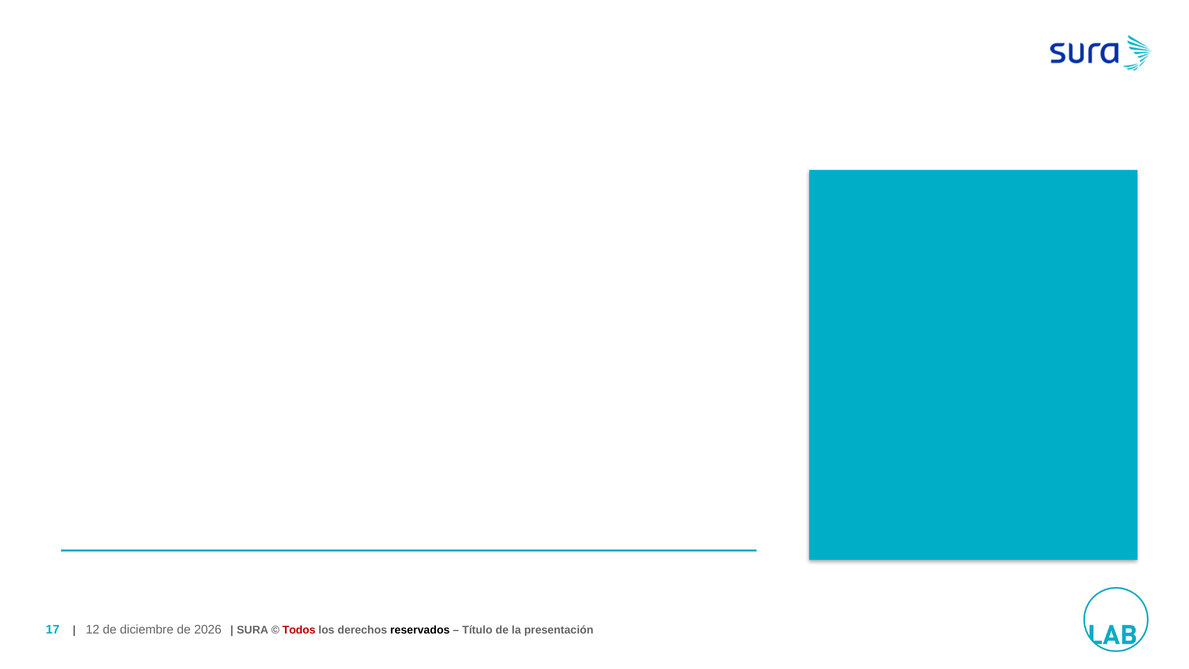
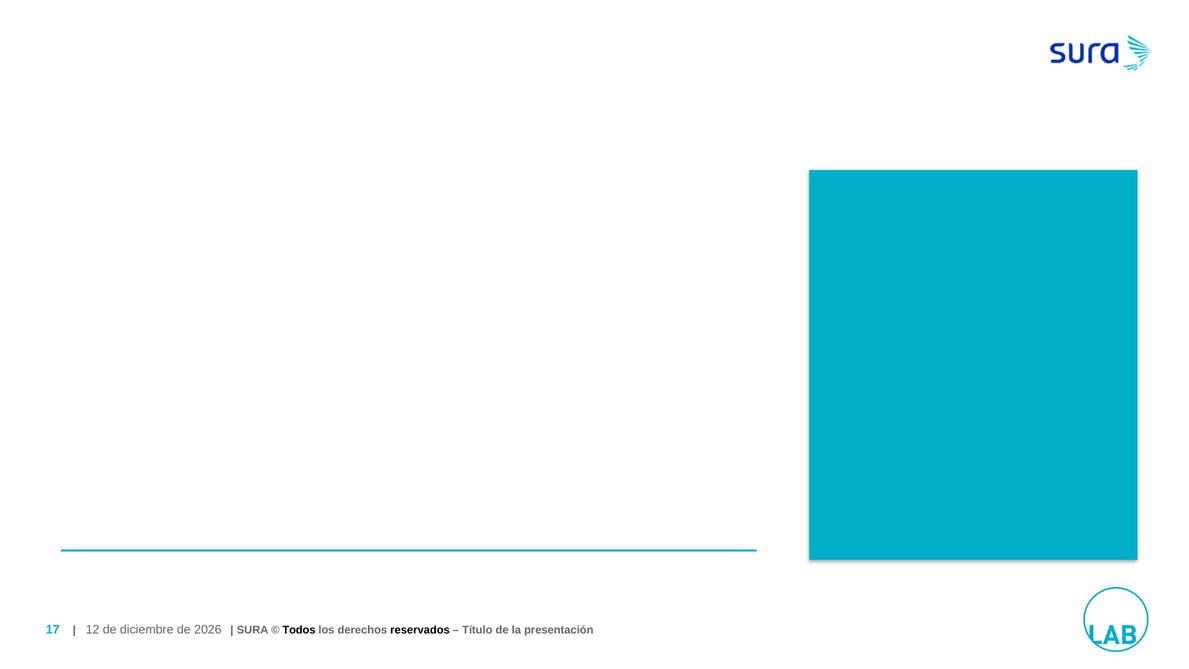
Todos colour: red -> black (299, 630)
